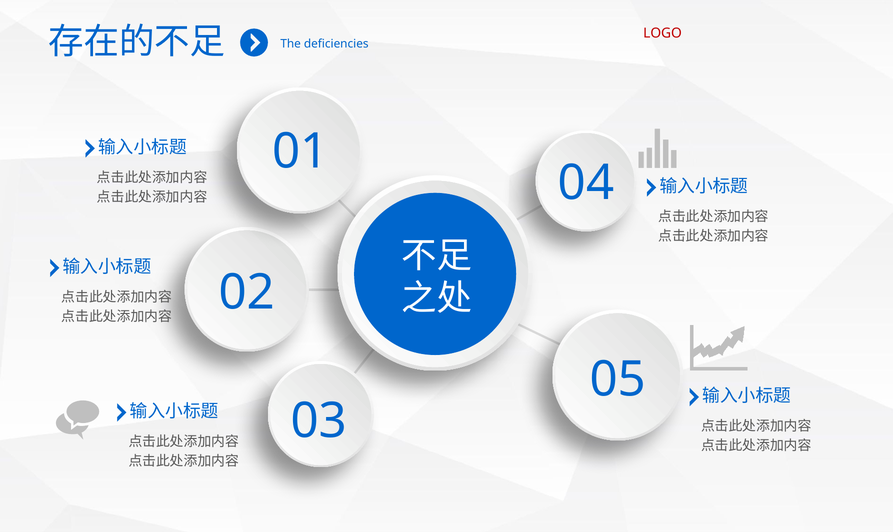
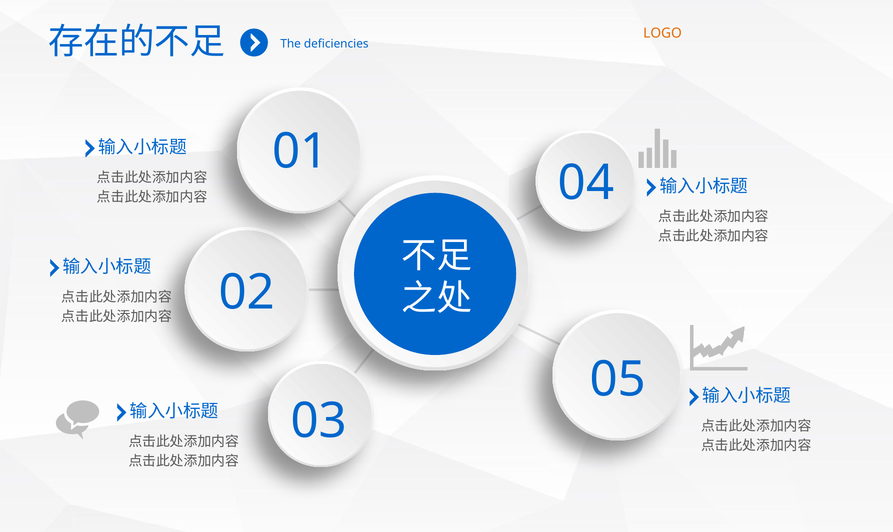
LOGO colour: red -> orange (663, 33)
